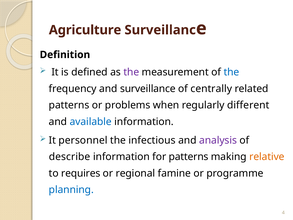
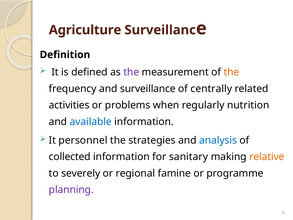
the colour: blue -> orange (231, 72)
patterns: patterns -> activities (69, 105)
different: different -> nutrition (248, 105)
infectious: infectious -> strategies (152, 140)
analysis colour: purple -> blue (218, 140)
describe: describe -> collected (70, 157)
for patterns: patterns -> sanitary (189, 157)
requires: requires -> severely (81, 173)
planning colour: blue -> purple (71, 190)
